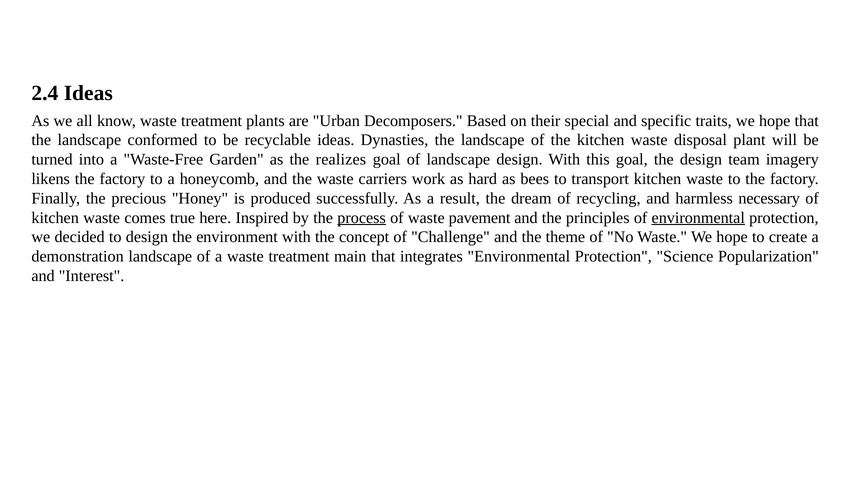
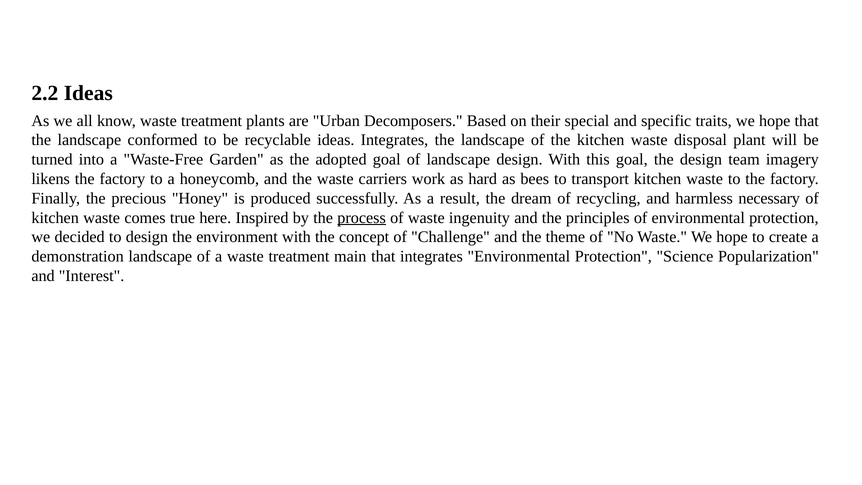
2.4: 2.4 -> 2.2 (45, 93)
ideas Dynasties: Dynasties -> Integrates (394, 140)
realizes: realizes -> adopted (341, 159)
pavement: pavement -> ingenuity (479, 218)
environmental underline: present -> none (698, 218)
